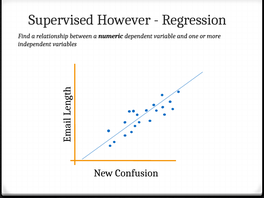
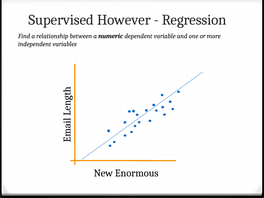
Confusion: Confusion -> Enormous (137, 173)
